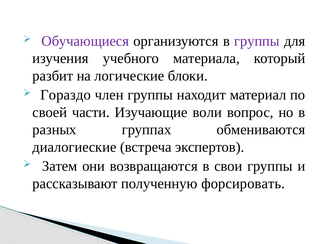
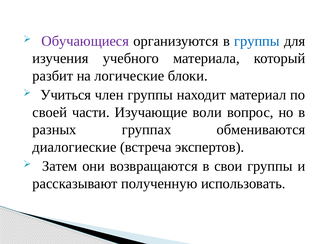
группы colour: purple -> blue (257, 41)
Гораздо: Гораздо -> Учиться (66, 95)
форсировать: форсировать -> использовать (243, 183)
